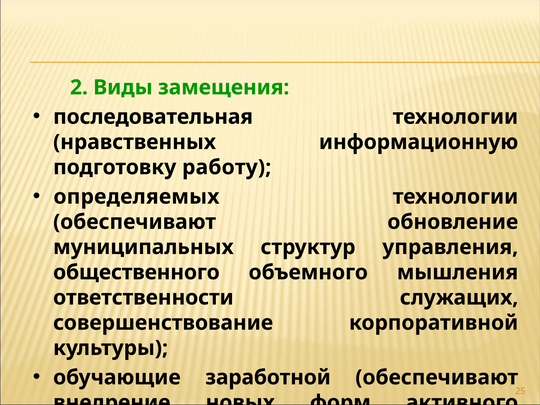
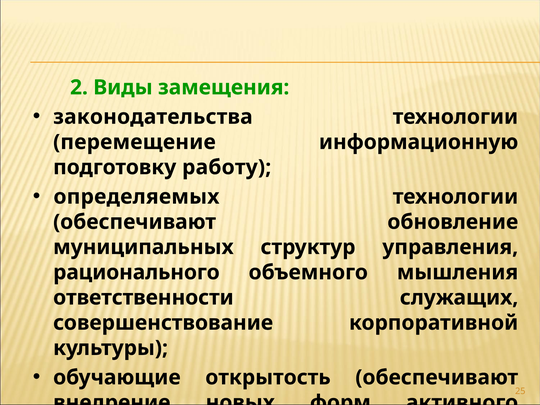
последовательная: последовательная -> законодательства (153, 117)
нравственных: нравственных -> перемещение (134, 142)
общественного: общественного -> рационального (136, 272)
заработной: заработной -> открытость (268, 377)
